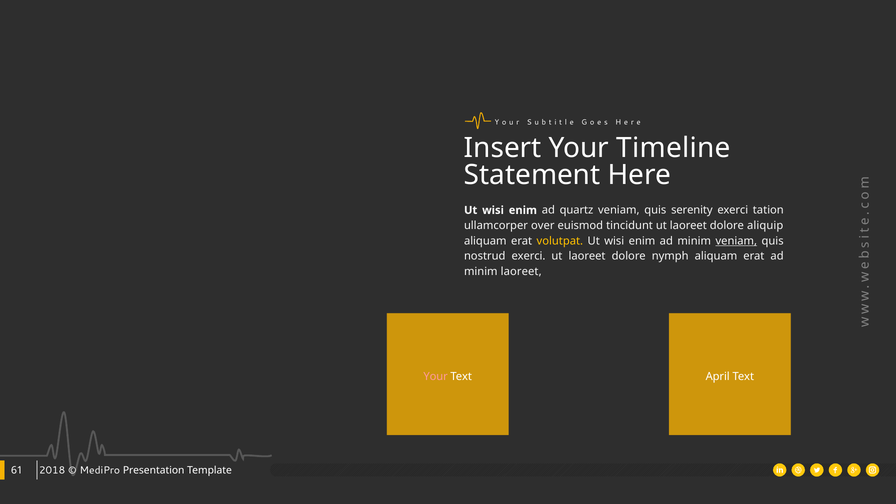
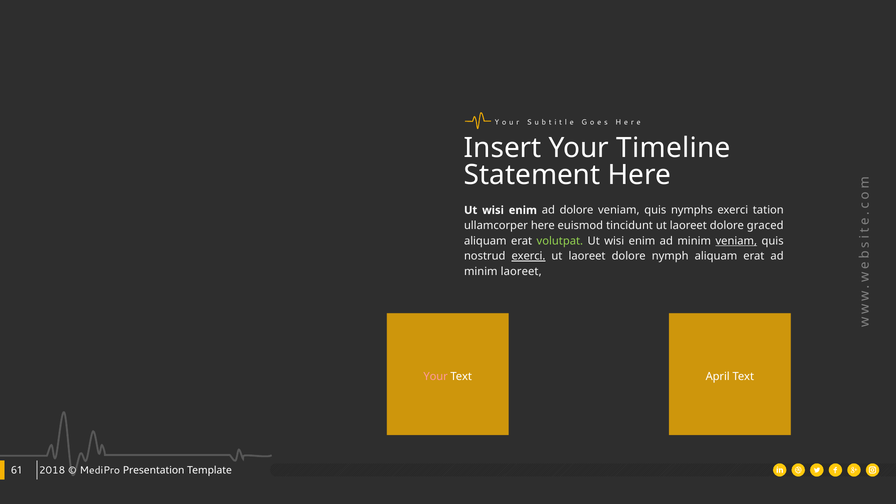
ad quartz: quartz -> dolore (577, 210)
serenity: serenity -> nymphs (692, 210)
ullamcorper over: over -> here (543, 225)
aliquip: aliquip -> graced (765, 225)
volutpat colour: yellow -> light green (560, 241)
exerci underline: none -> present (528, 256)
